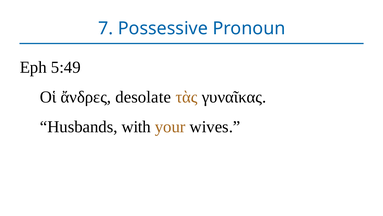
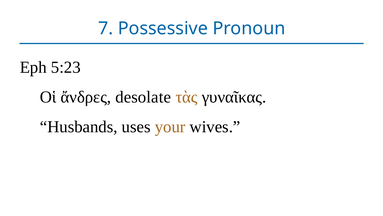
5:49: 5:49 -> 5:23 (66, 67)
with: with -> uses (136, 126)
